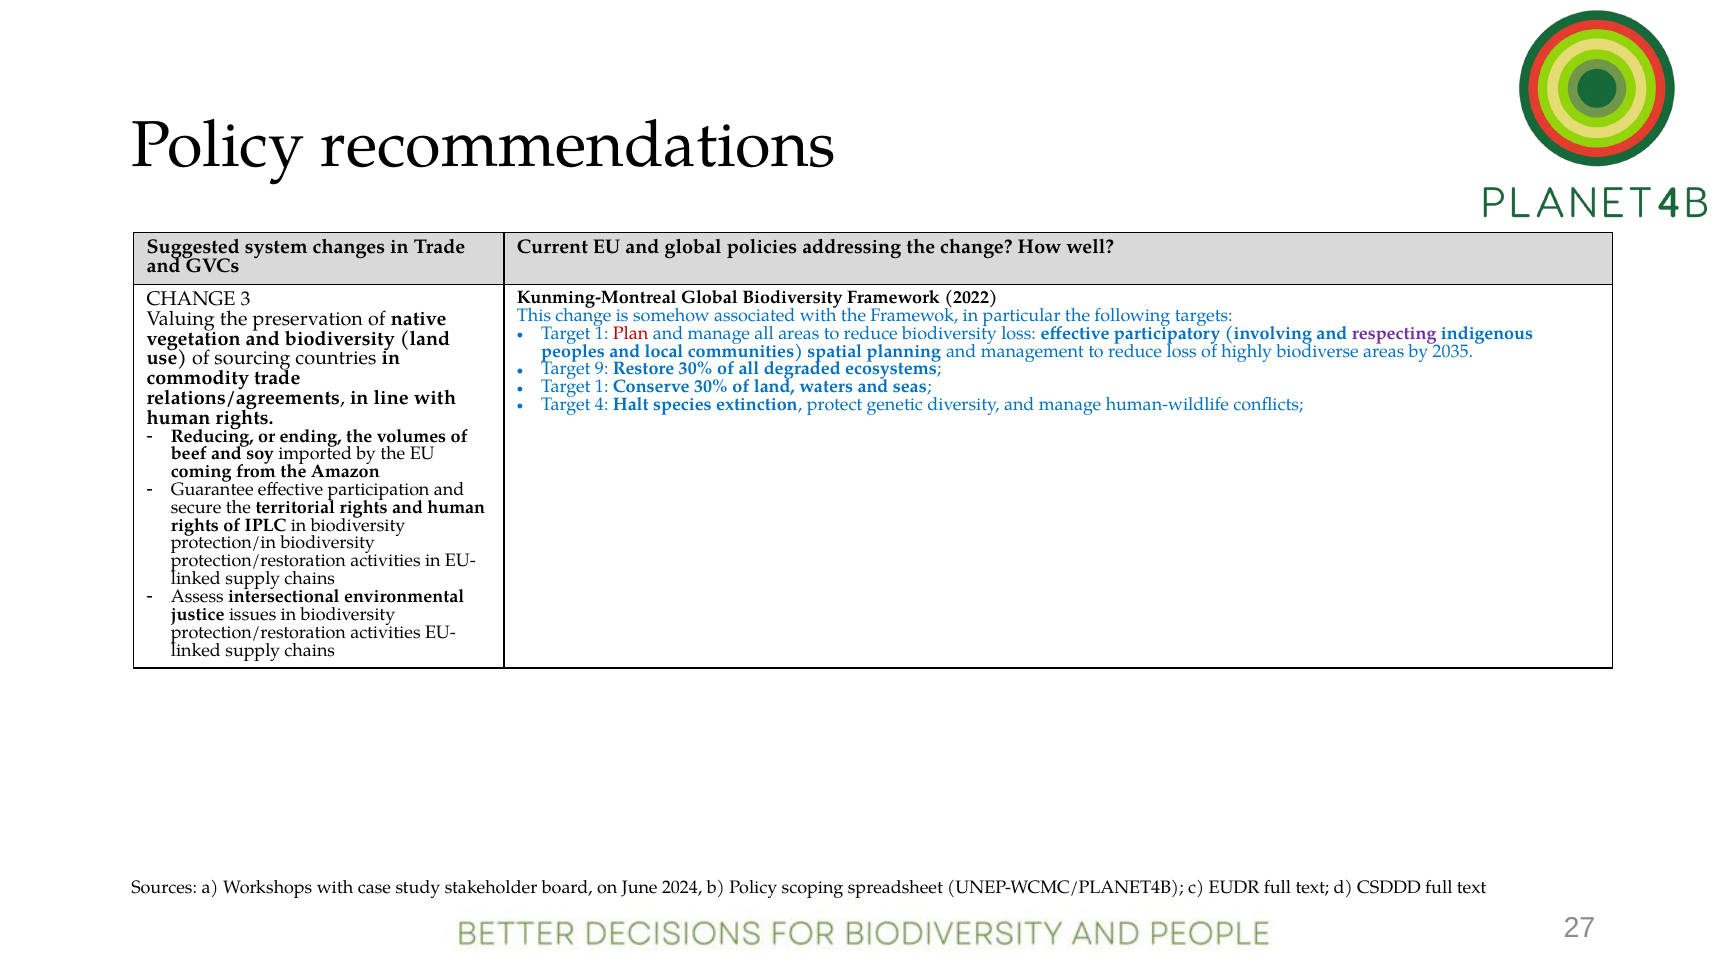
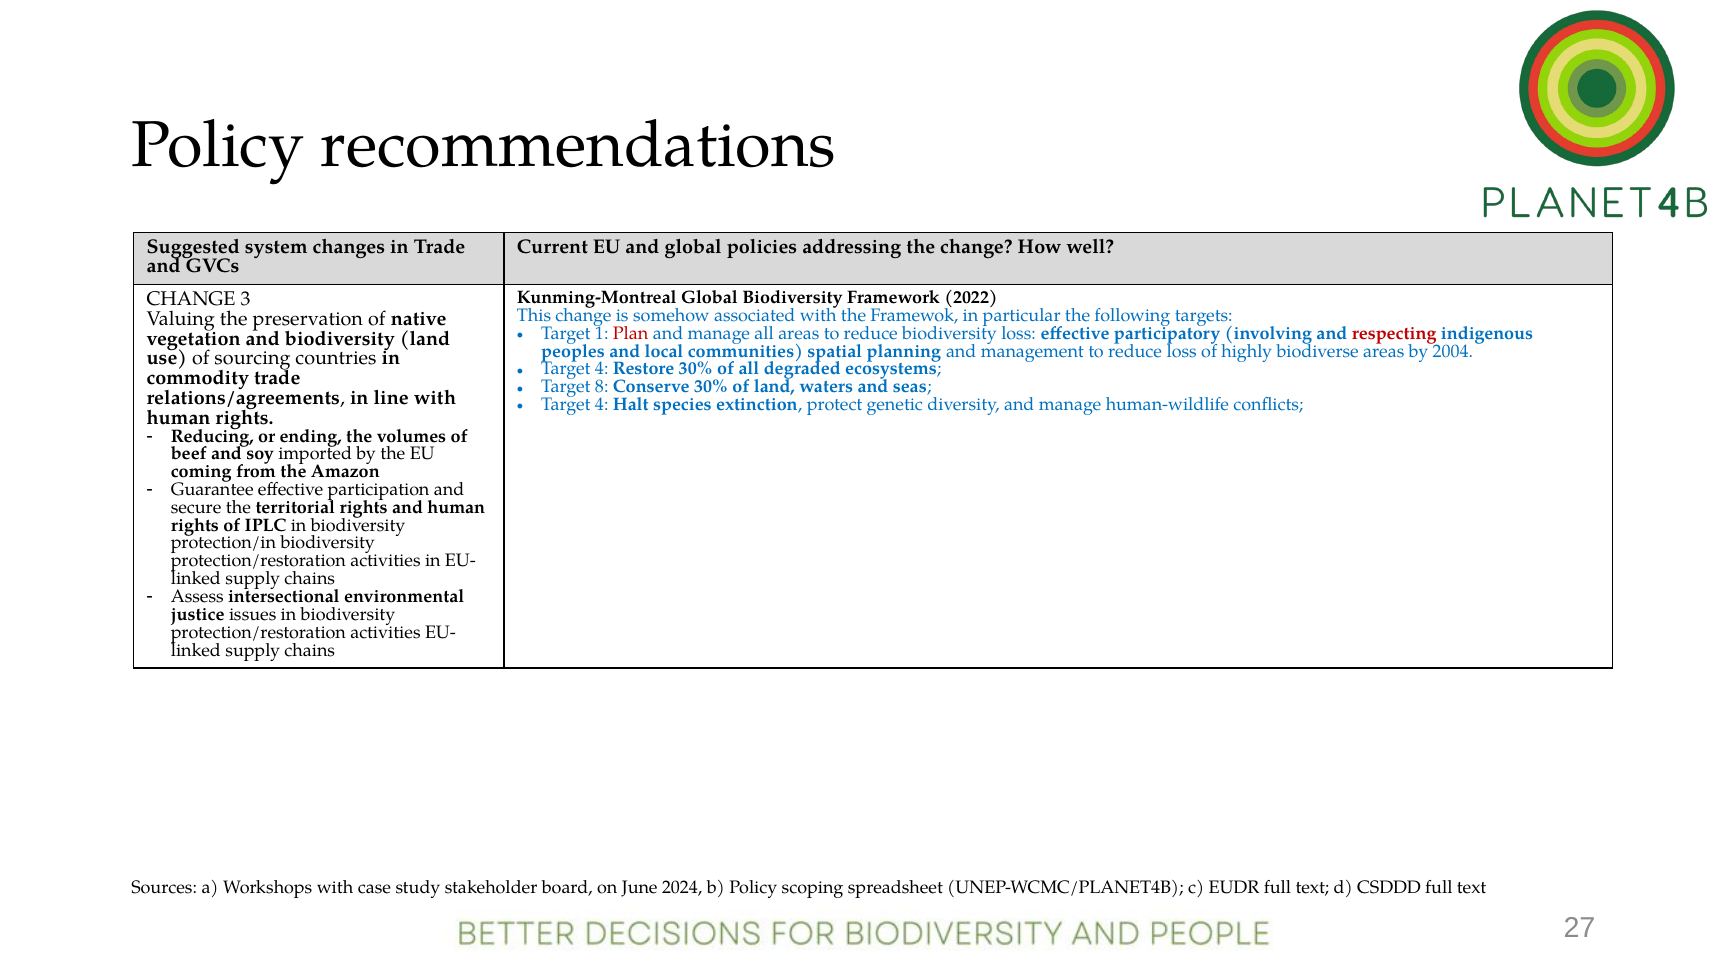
respecting colour: purple -> red (1394, 333)
2035: 2035 -> 2004 (1453, 351)
9: 9 -> 4 (602, 369)
1: 1 -> 8 (602, 387)
